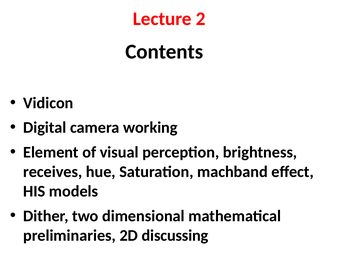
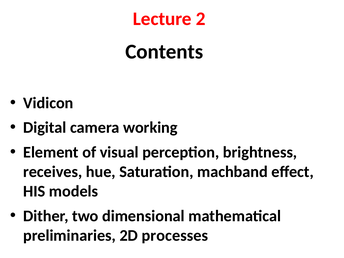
discussing: discussing -> processes (175, 235)
